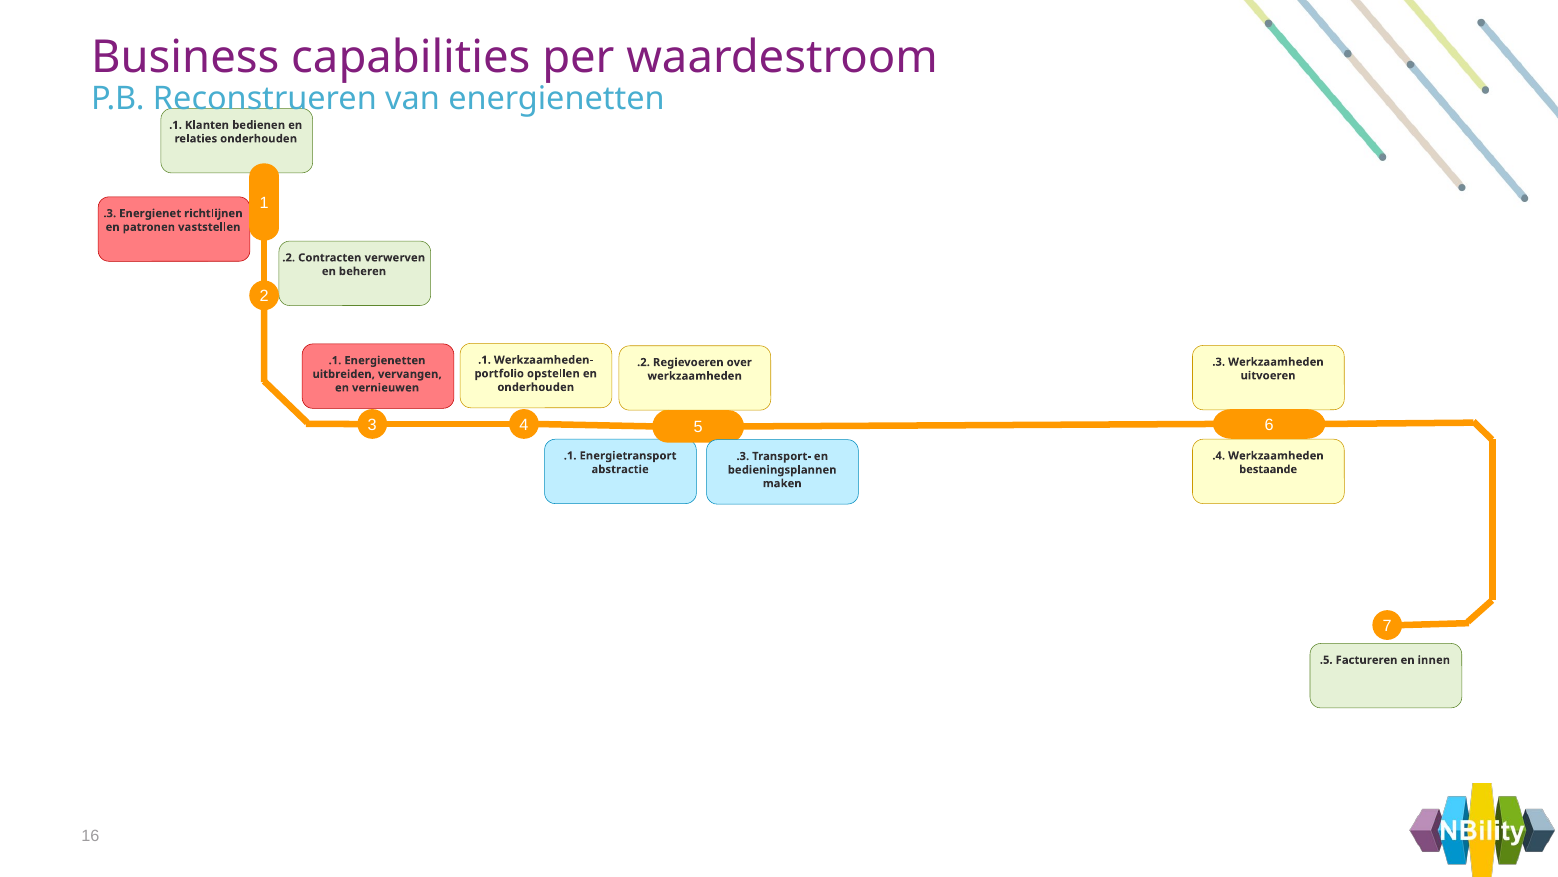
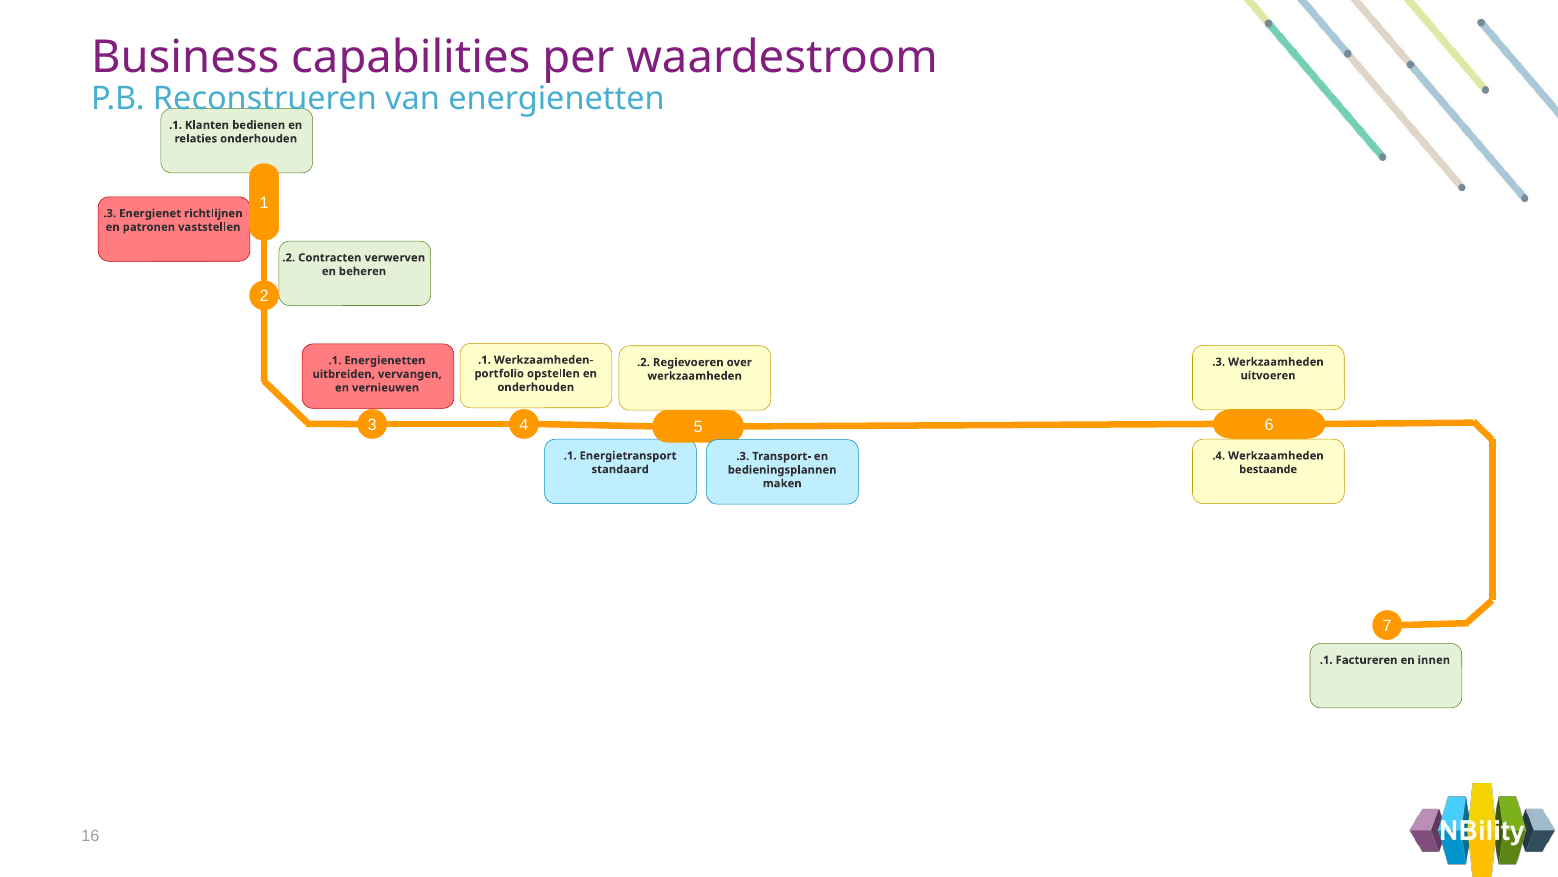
abstractie: abstractie -> standaard (620, 469)
.5: .5 -> .1 (1326, 660)
